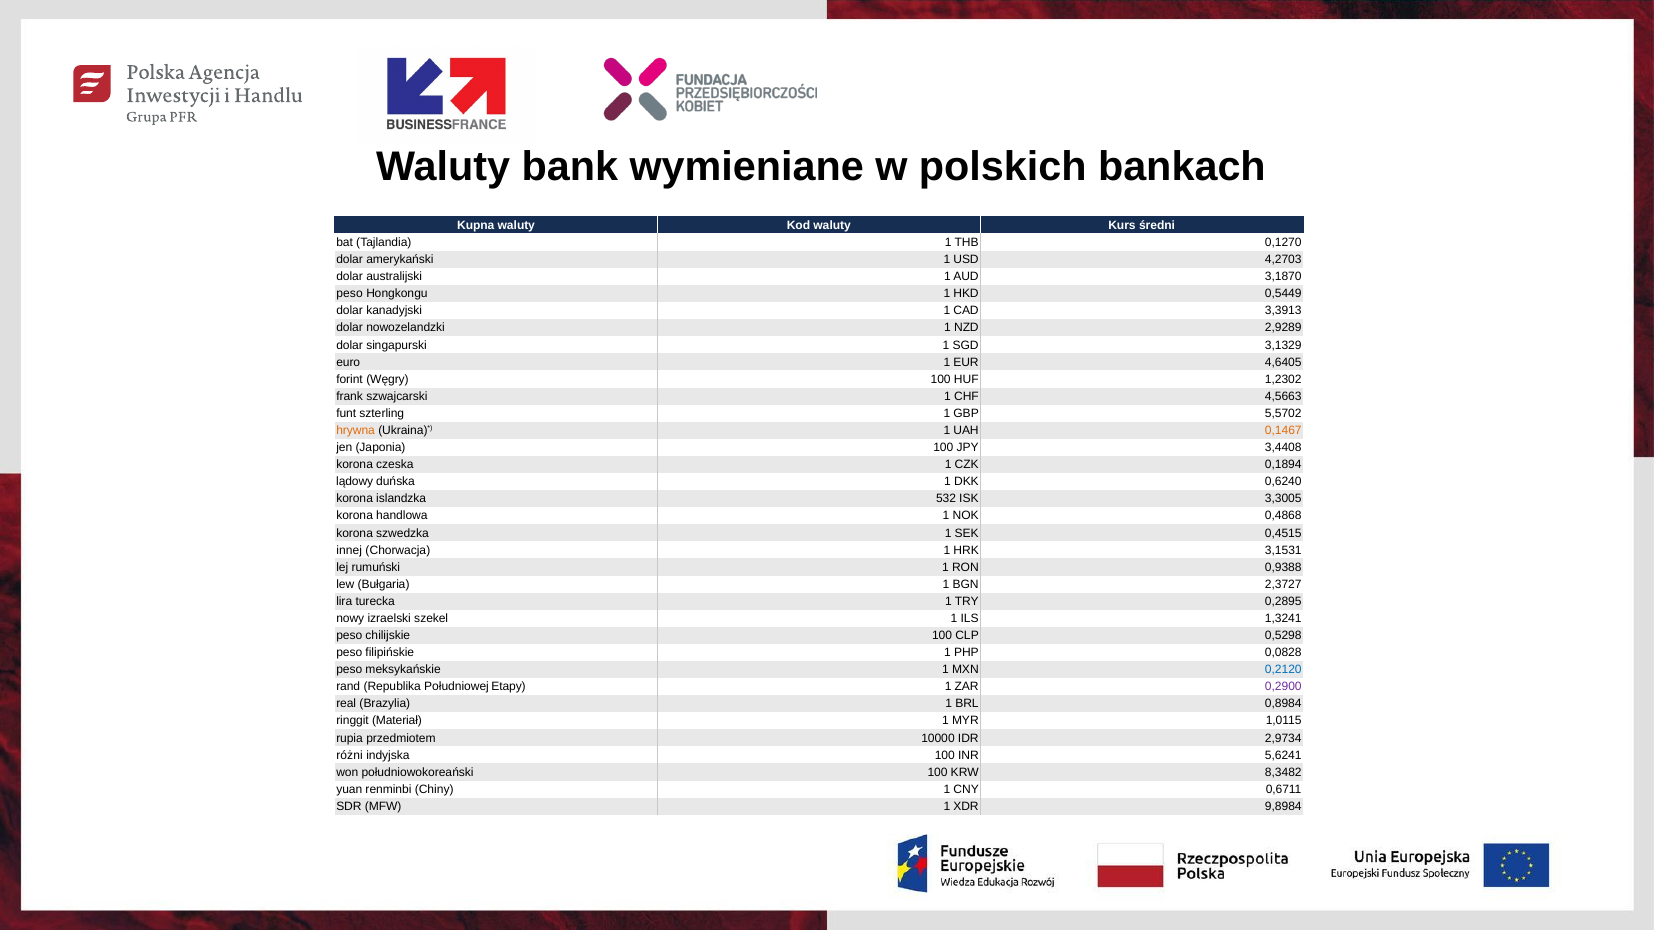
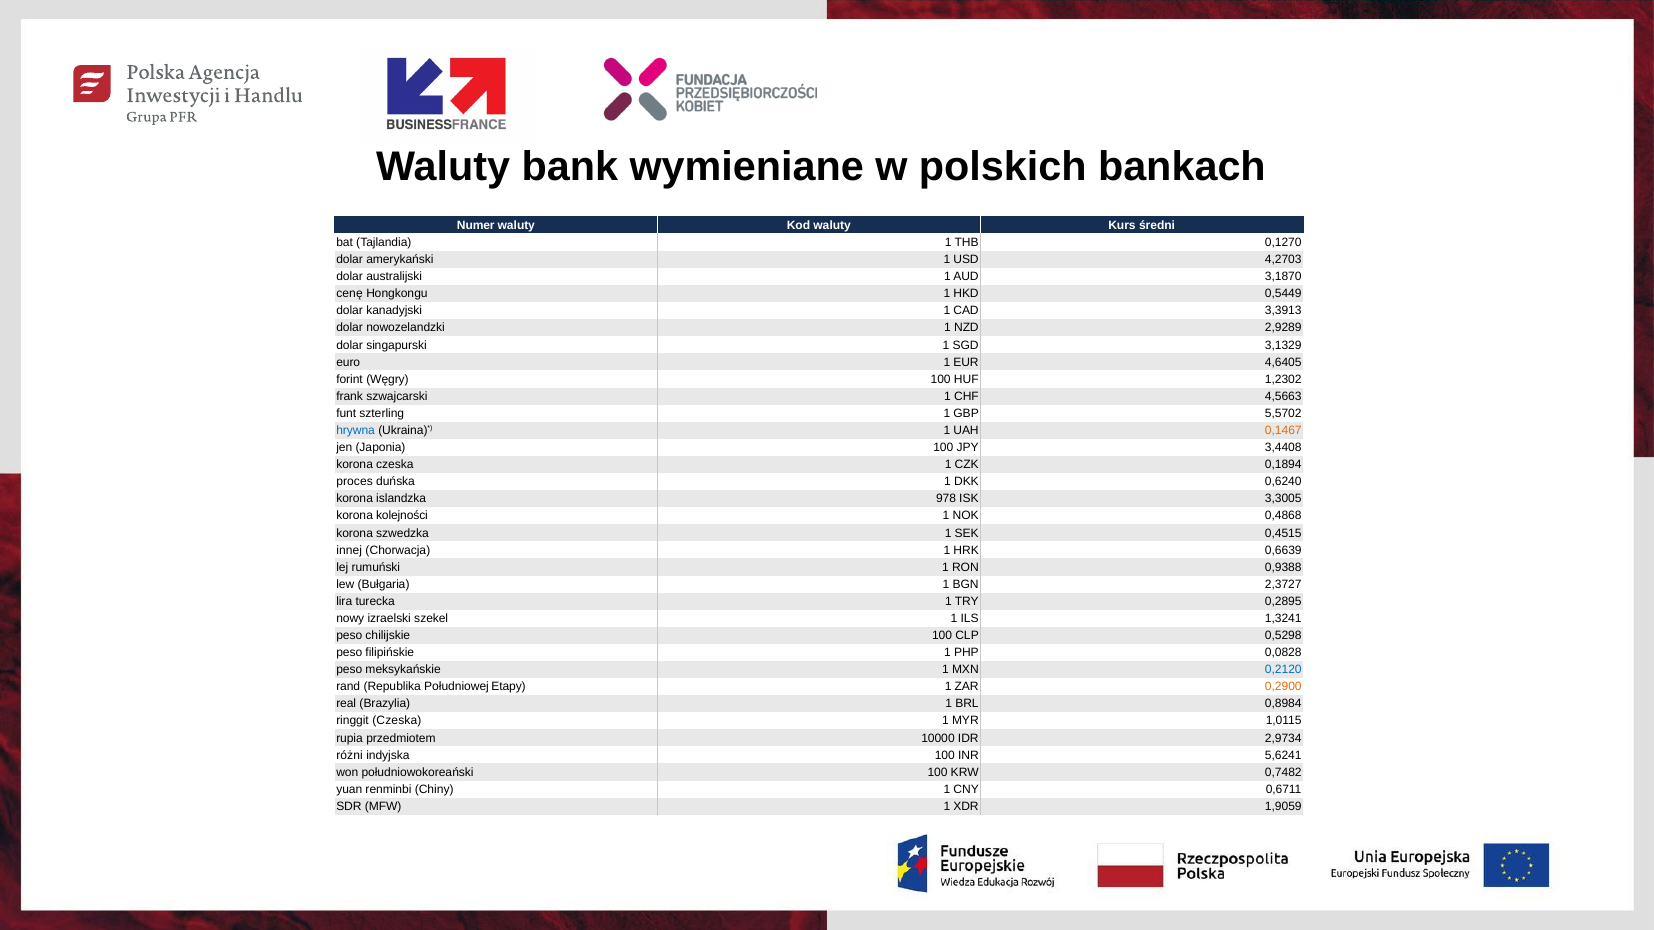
Kupna: Kupna -> Numer (476, 226)
peso: peso -> cenę (350, 294)
hrywna colour: orange -> blue (356, 431)
lądowy: lądowy -> proces (355, 482)
532: 532 -> 978 (946, 499)
handlowa: handlowa -> kolejności (402, 516)
3,1531: 3,1531 -> 0,6639 (1283, 550)
0,2900 colour: purple -> orange (1283, 687)
ringgit Materiał: Materiał -> Czeska (397, 721)
8,3482: 8,3482 -> 0,7482 (1283, 773)
9,8984: 9,8984 -> 1,9059 (1283, 807)
